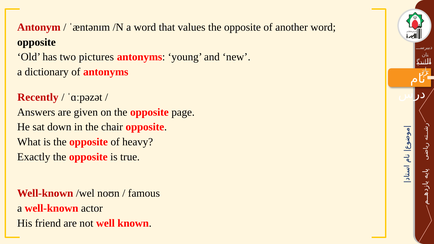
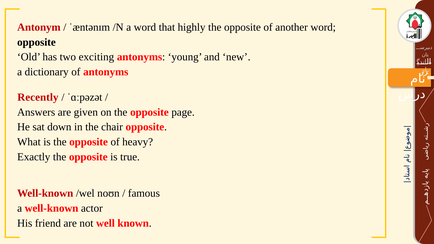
values: values -> highly (192, 27)
pictures: pictures -> exciting (96, 57)
